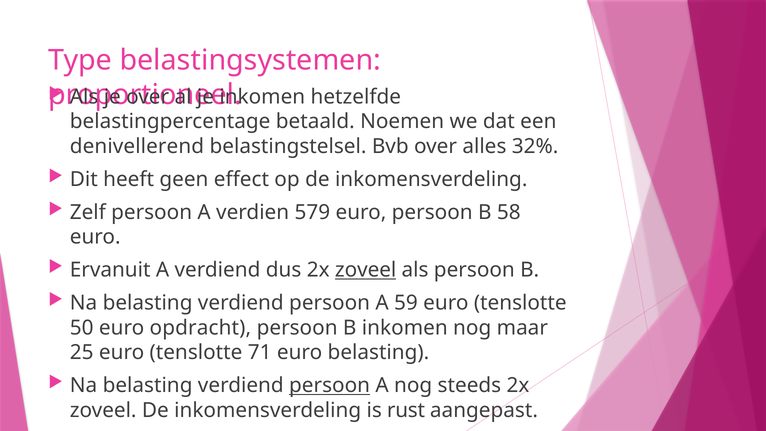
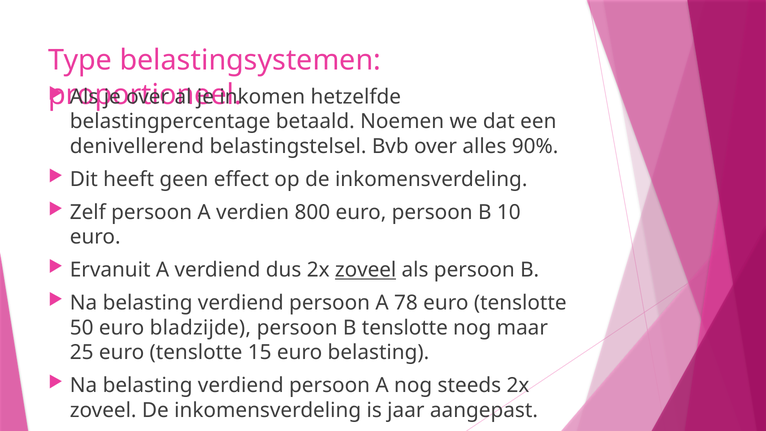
32%: 32% -> 90% (535, 146)
579: 579 -> 800 (312, 212)
58: 58 -> 10 (509, 212)
59: 59 -> 78 (406, 303)
opdracht: opdracht -> bladzijde (200, 328)
B inkomen: inkomen -> tenslotte (405, 328)
71: 71 -> 15 (260, 353)
persoon underline: present -> none (330, 385)
rust: rust -> jaar (406, 410)
